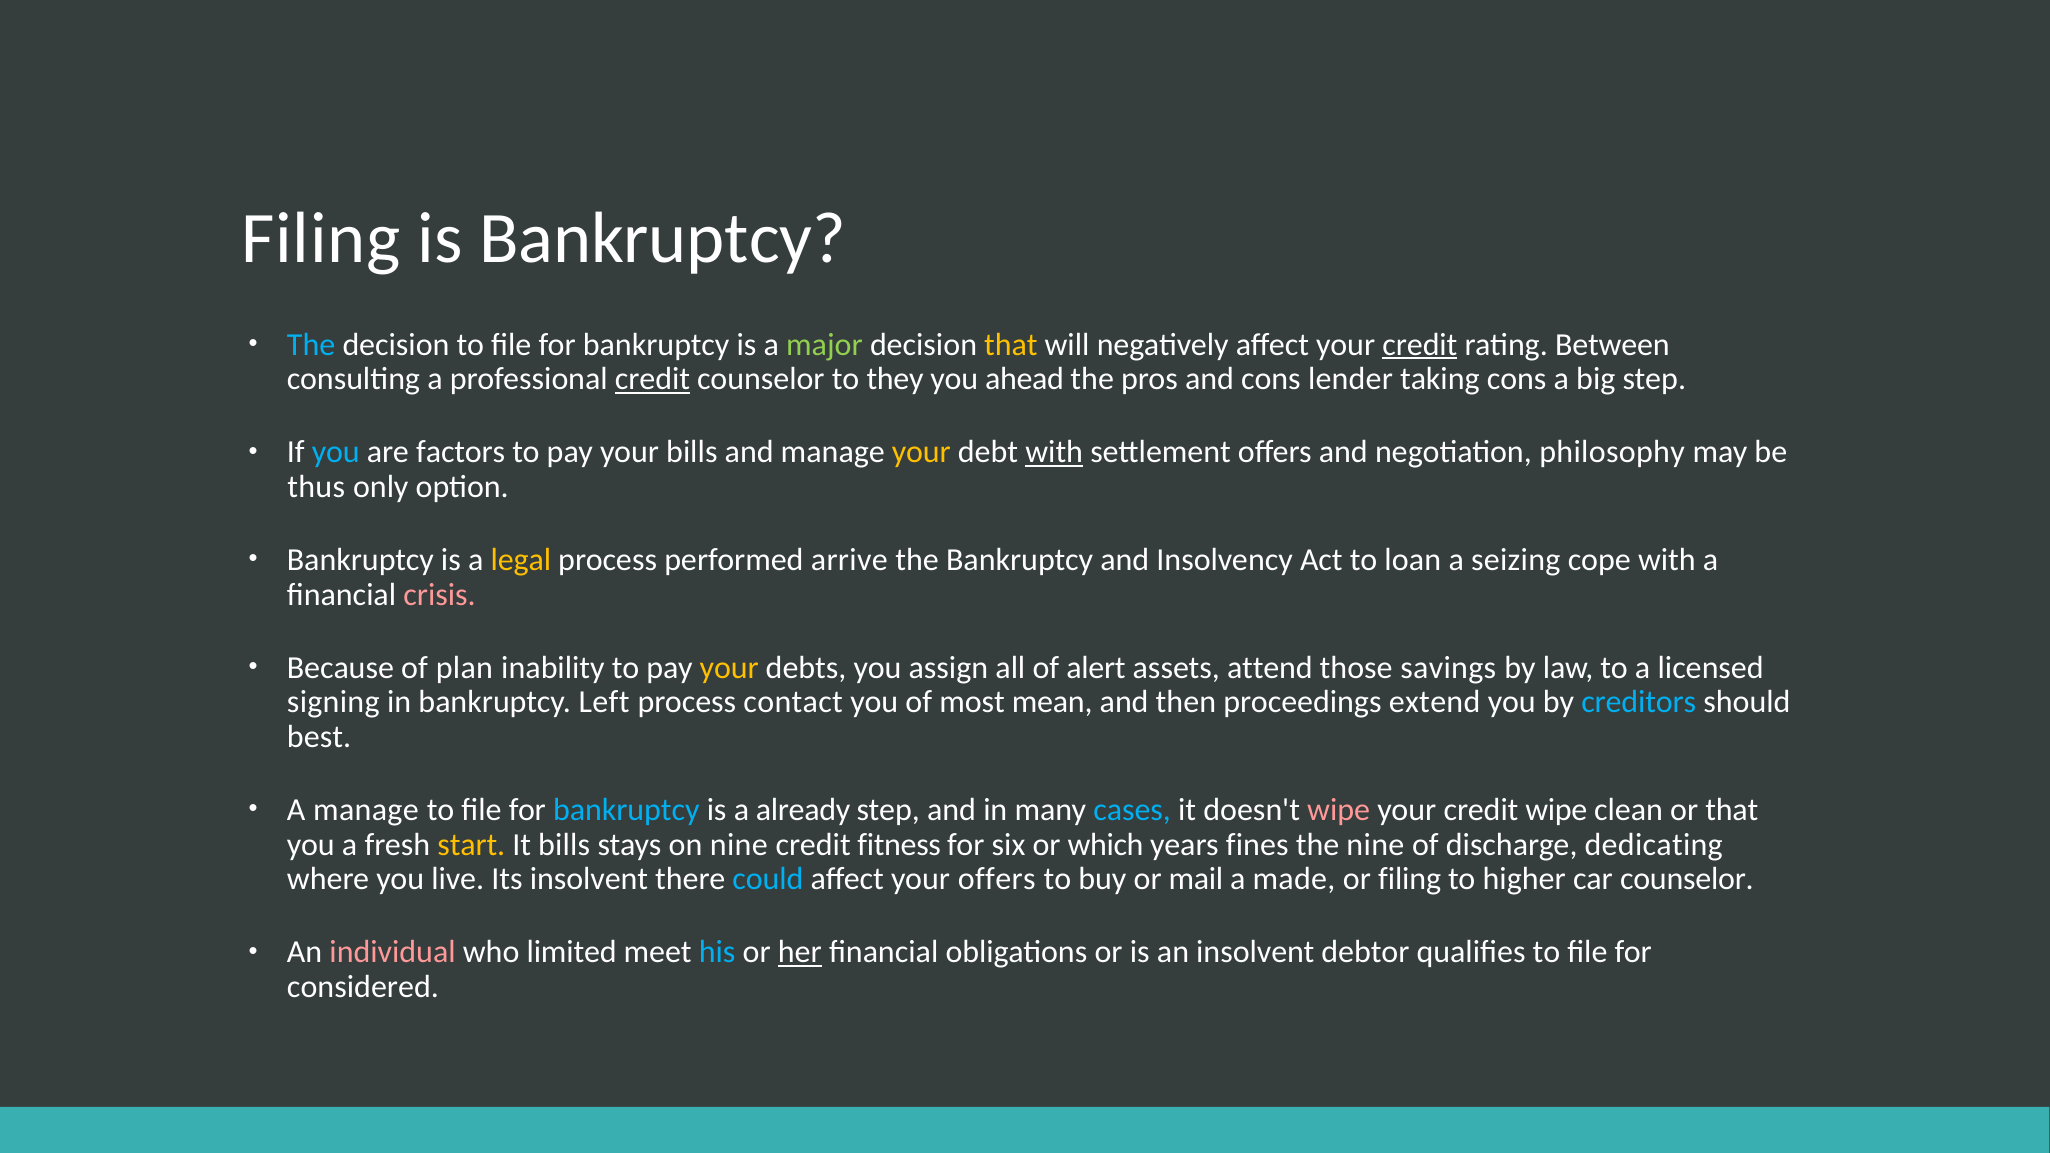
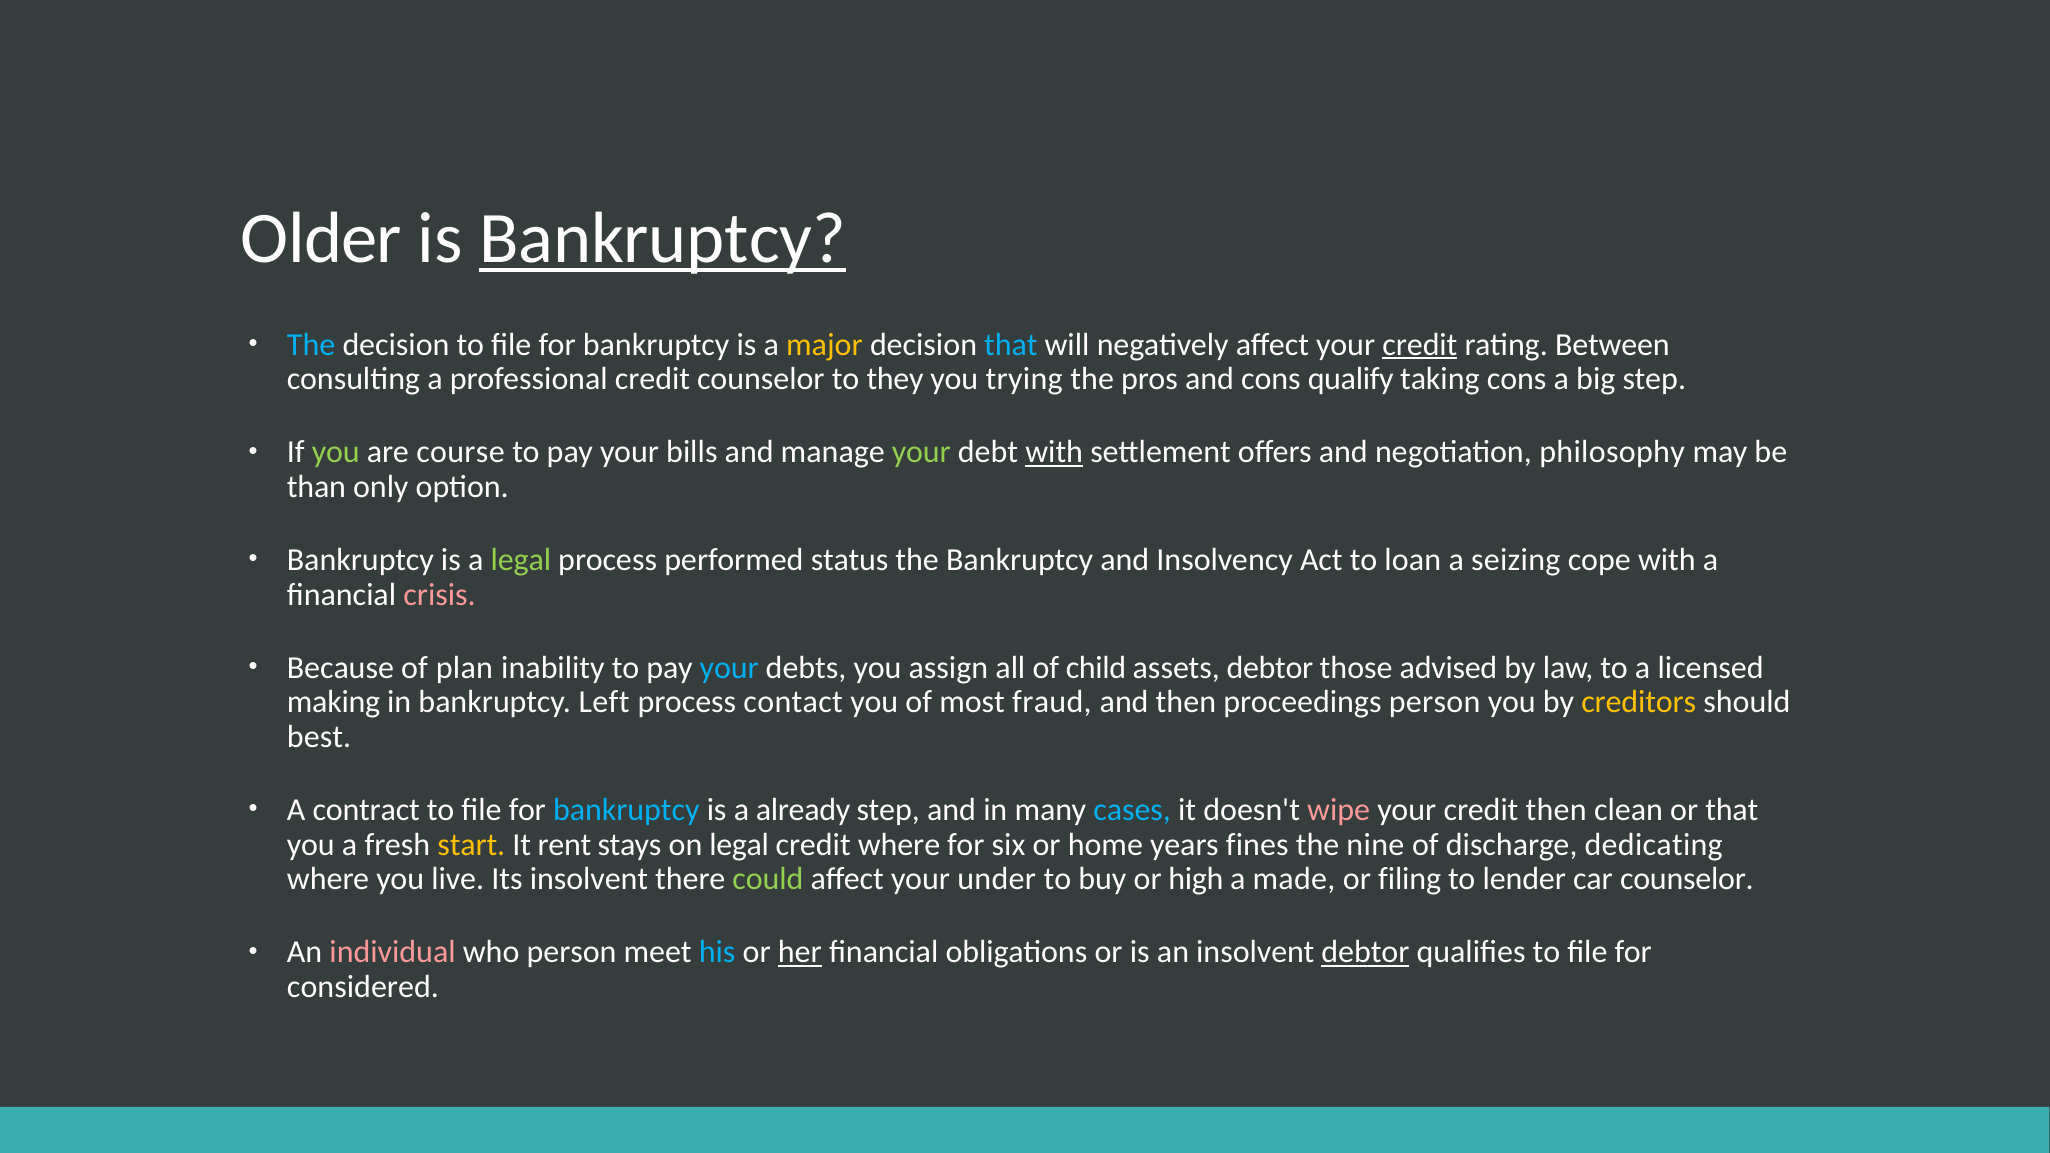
Filing: Filing -> Older (322, 239)
Bankruptcy underline: none -> present (662, 239)
major colour: light green -> yellow (824, 345)
that colour: yellow -> light blue (1011, 345)
credit underline: present -> none (652, 379)
ahead: ahead -> trying (1024, 379)
lender: lender -> qualify (1351, 379)
you colour: light blue -> light green (336, 452)
factors: factors -> course (460, 452)
your colour: yellow -> light green (921, 452)
thus: thus -> than (316, 487)
legal colour: yellow -> light green (521, 560)
arrive: arrive -> status (850, 560)
your colour: yellow -> light blue (729, 668)
alert: alert -> child (1096, 668)
assets attend: attend -> debtor (1270, 668)
savings: savings -> advised (1449, 668)
signing: signing -> making (334, 702)
mean: mean -> fraud (1052, 702)
proceedings extend: extend -> person (1435, 702)
creditors colour: light blue -> yellow (1639, 702)
A manage: manage -> contract (366, 810)
credit wipe: wipe -> then (1556, 810)
It bills: bills -> rent (564, 845)
on nine: nine -> legal (739, 845)
credit fitness: fitness -> where (899, 845)
which: which -> home (1105, 845)
could colour: light blue -> light green (768, 879)
your offers: offers -> under (997, 879)
mail: mail -> high (1196, 879)
higher: higher -> lender (1524, 879)
who limited: limited -> person (572, 952)
debtor underline: none -> present (1365, 952)
